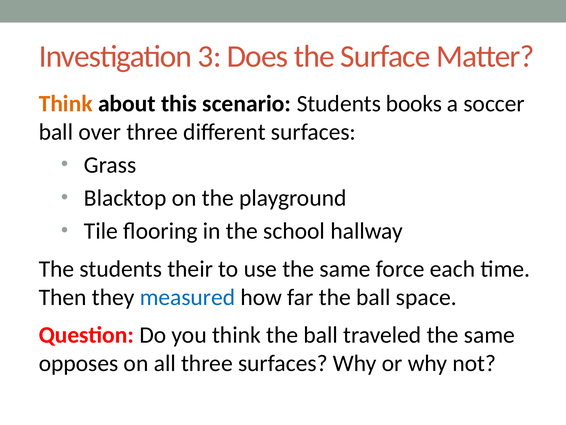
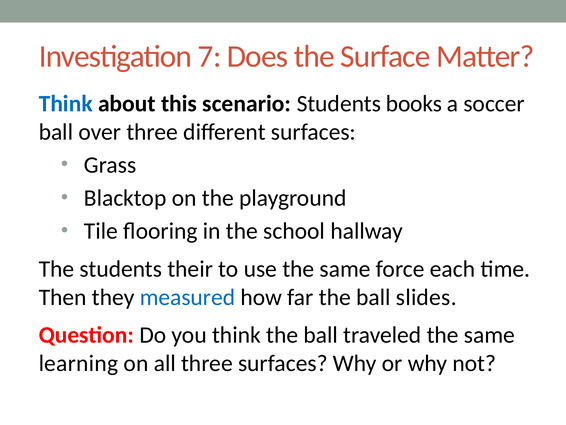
3: 3 -> 7 (210, 56)
Think colour: orange -> blue (66, 104)
space: space -> slides (426, 297)
opposes: opposes -> learning (78, 363)
